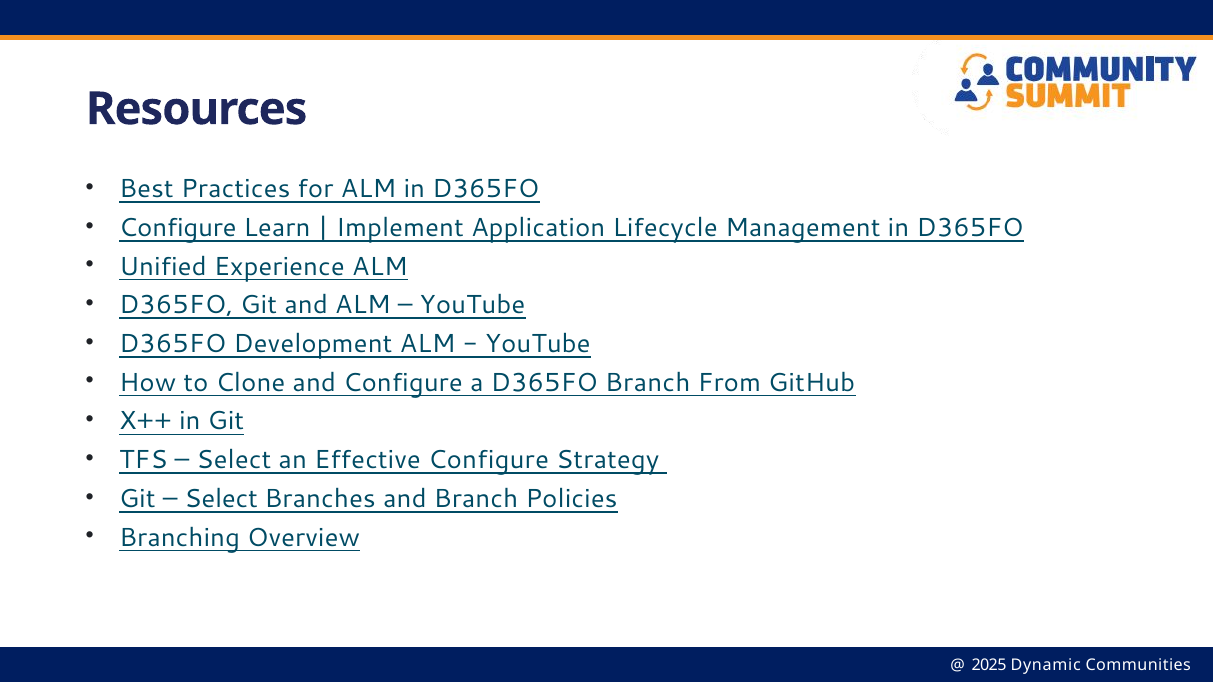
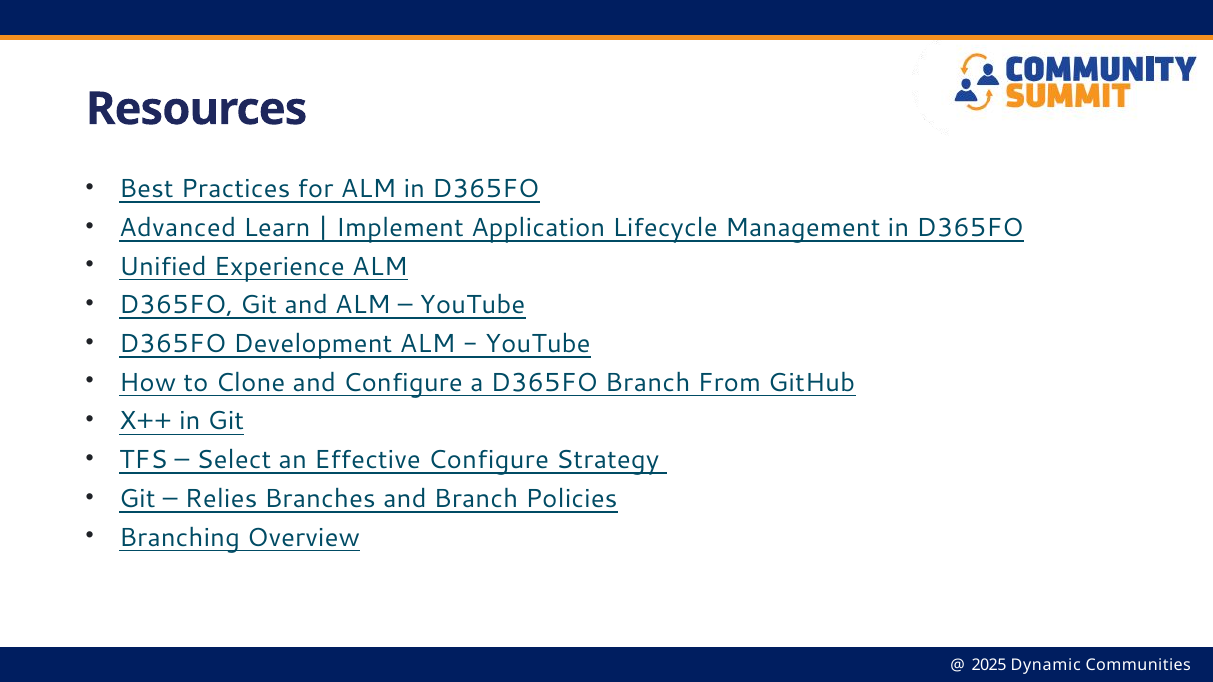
Configure: Configure -> Advanced (178, 228)
Select: Select -> Relies (221, 499)
